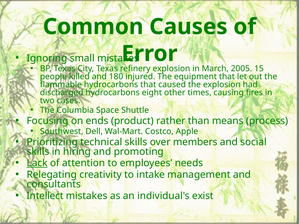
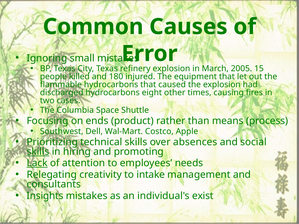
members: members -> absences (195, 142)
skills underline: none -> present (38, 152)
Intellect: Intellect -> Insights (45, 196)
